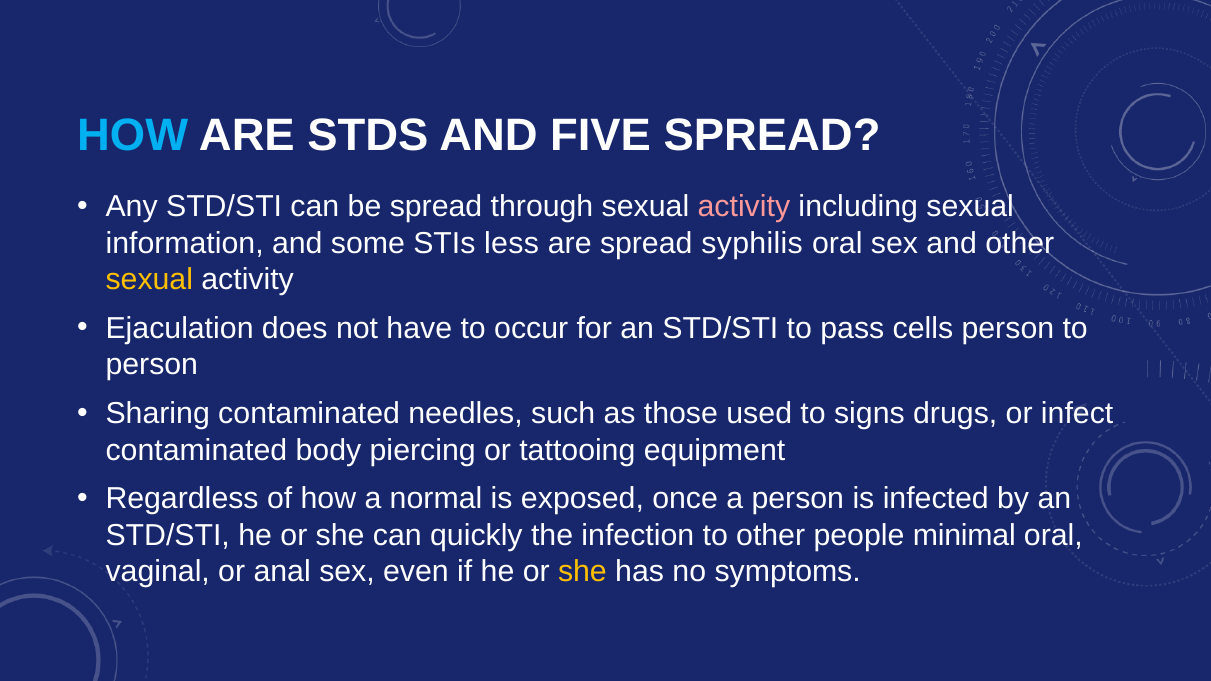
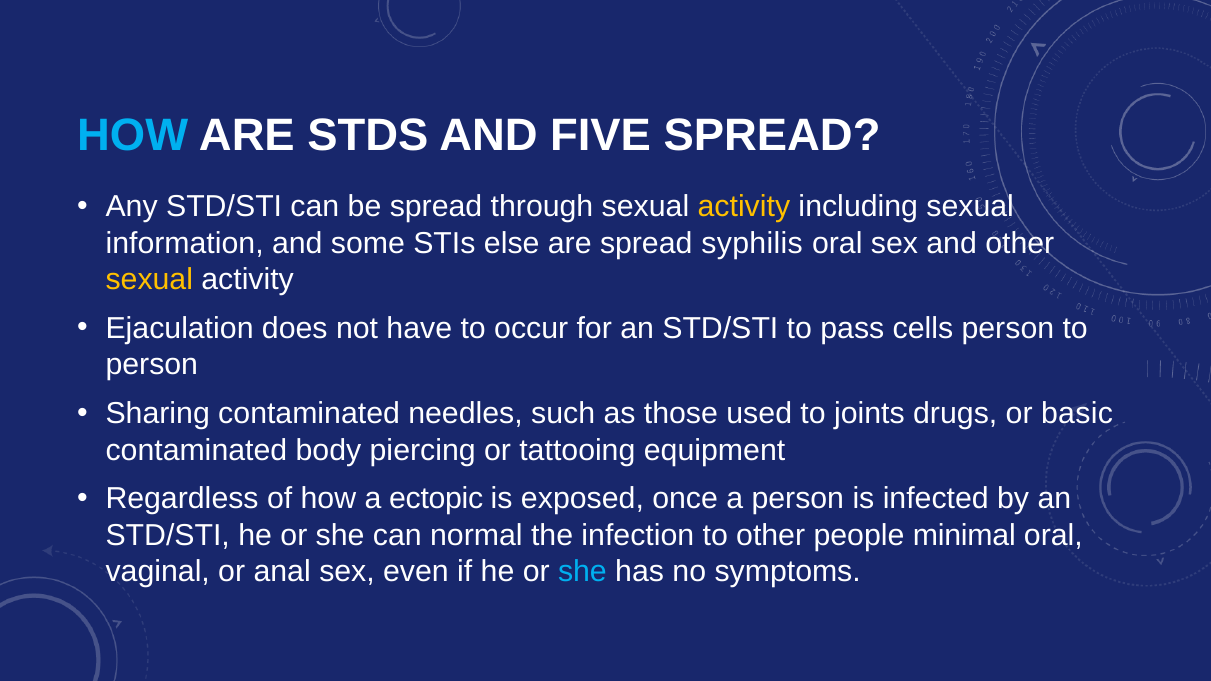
activity colour: pink -> yellow (744, 207)
less: less -> else (512, 243)
signs: signs -> joints (869, 414)
infect: infect -> basic (1077, 414)
normal: normal -> ectopic (436, 499)
quickly: quickly -> normal (476, 535)
she colour: yellow -> light blue (582, 572)
